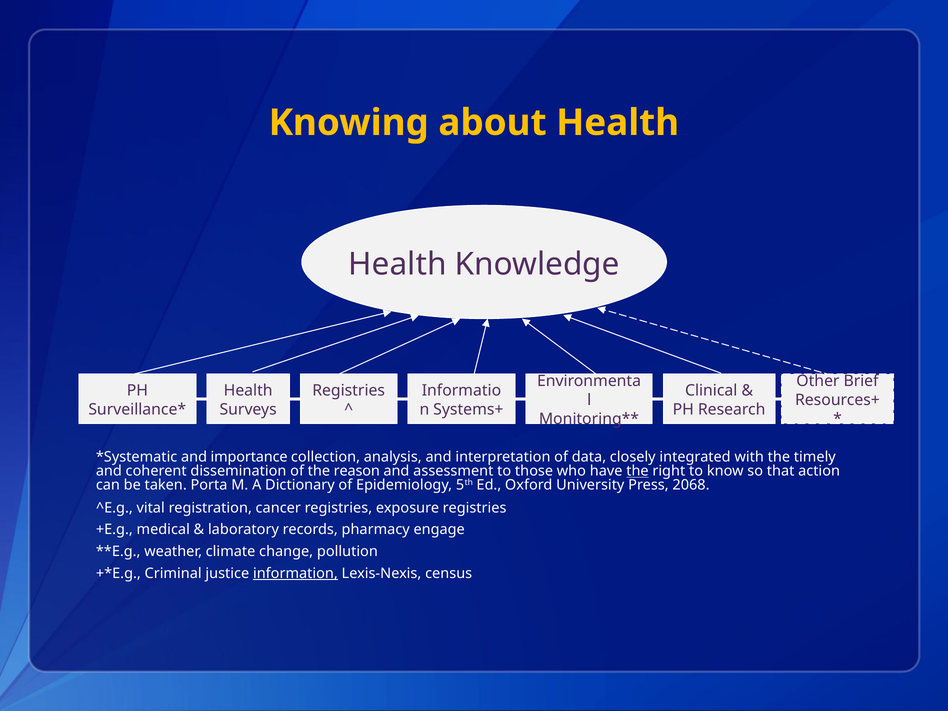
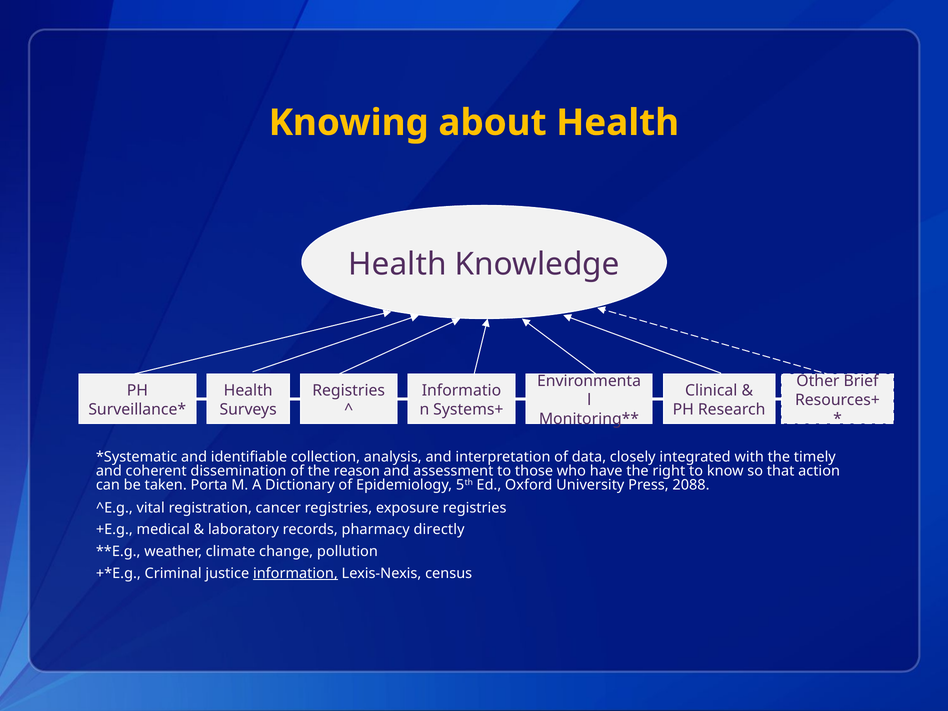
importance: importance -> identifiable (249, 457)
the underline: present -> none (637, 471)
2068: 2068 -> 2088 (691, 485)
engage: engage -> directly (439, 530)
